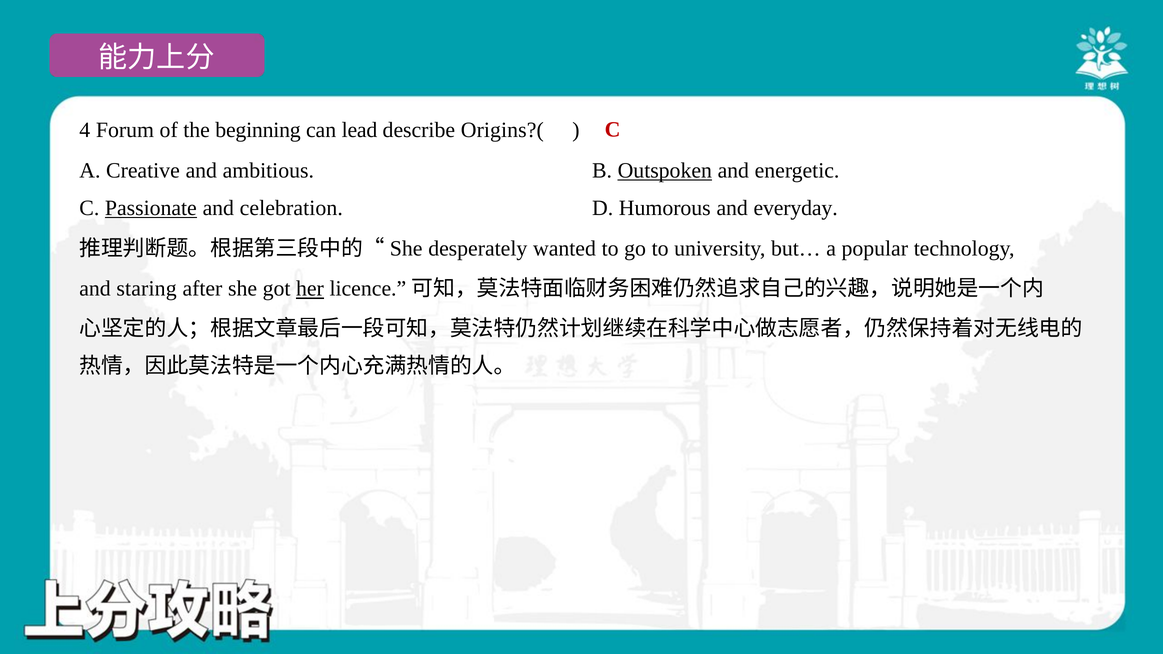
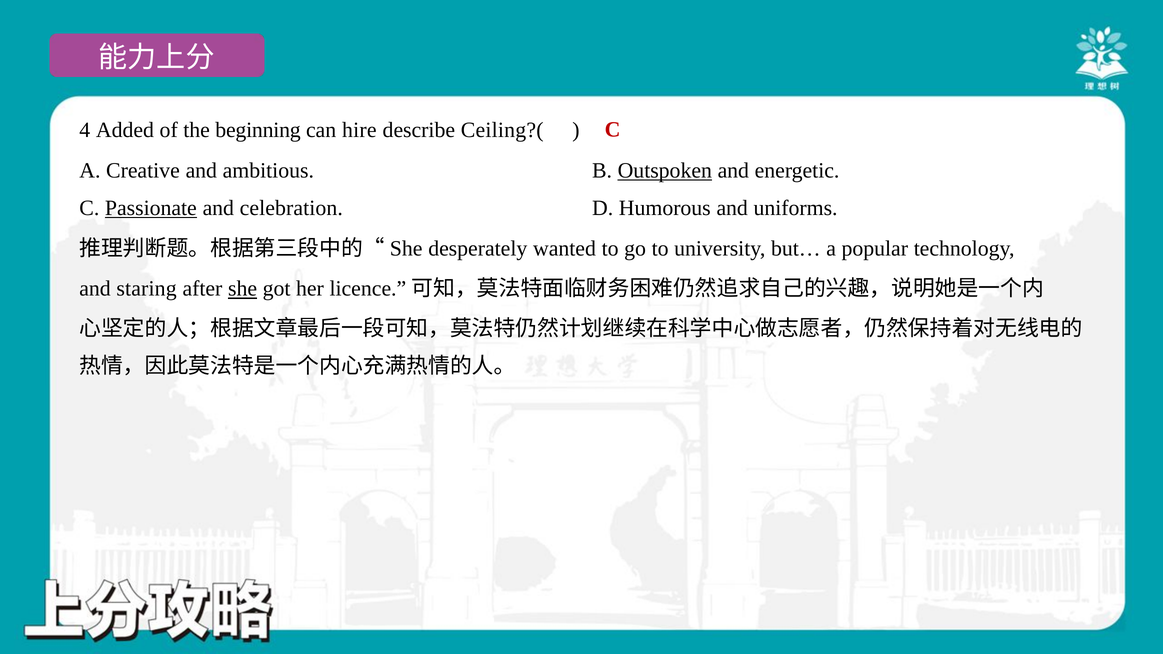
Forum: Forum -> Added (125, 130)
lead: lead -> hire (359, 130)
Origins?(: Origins?( -> Ceiling?( (502, 130)
everyday: everyday -> uniforms (796, 208)
she underline: none -> present (243, 289)
her underline: present -> none (310, 289)
